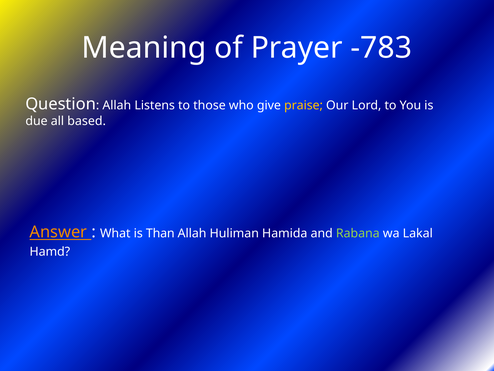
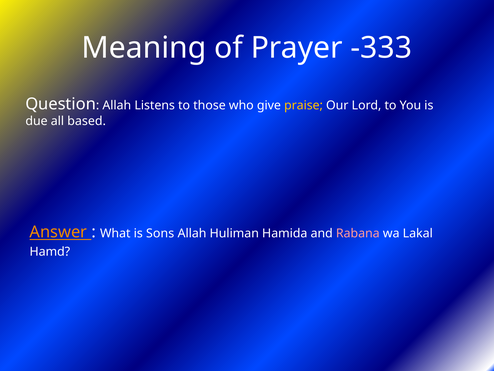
-783: -783 -> -333 (381, 48)
Than: Than -> Sons (160, 233)
Rabana colour: light green -> pink (358, 233)
